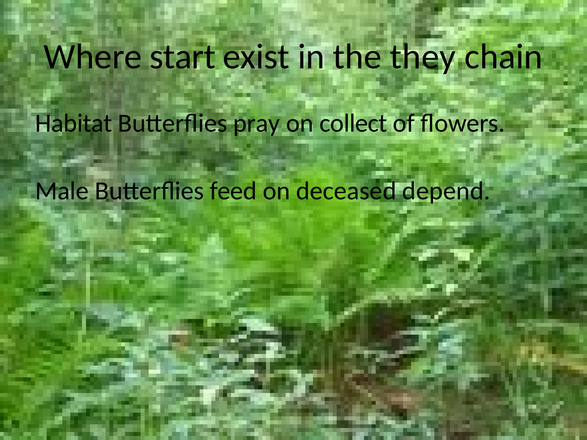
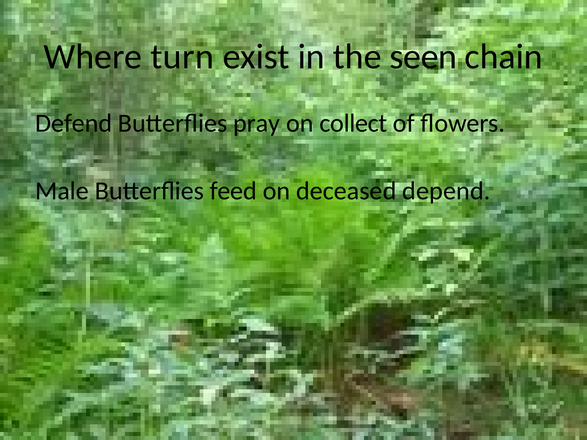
start: start -> turn (182, 57)
they: they -> seen (423, 57)
Habitat: Habitat -> Defend (74, 123)
